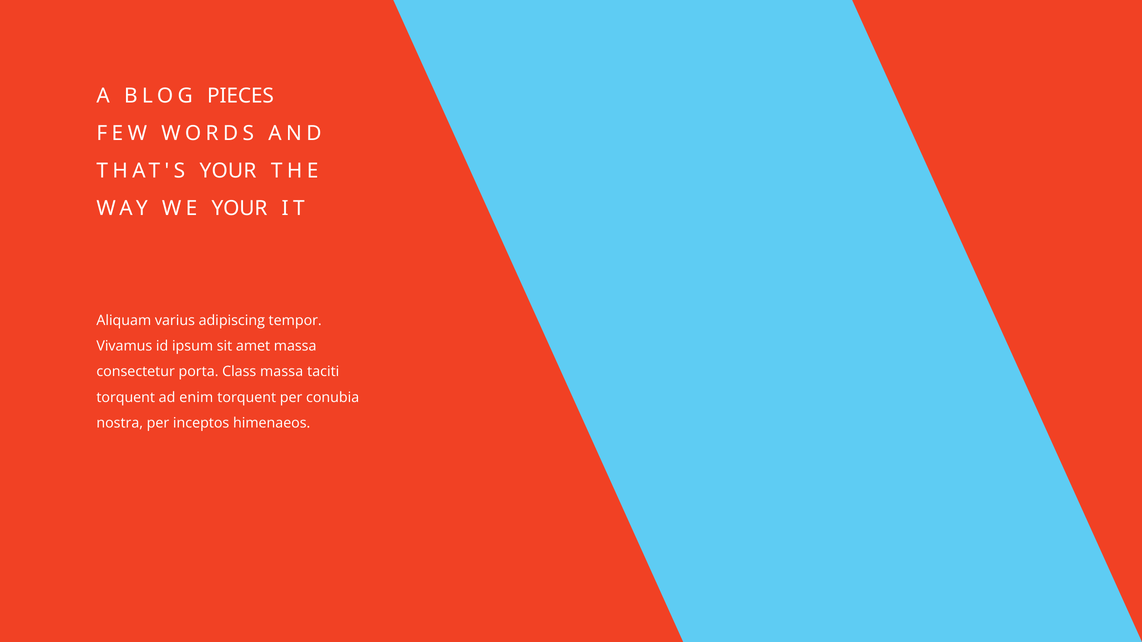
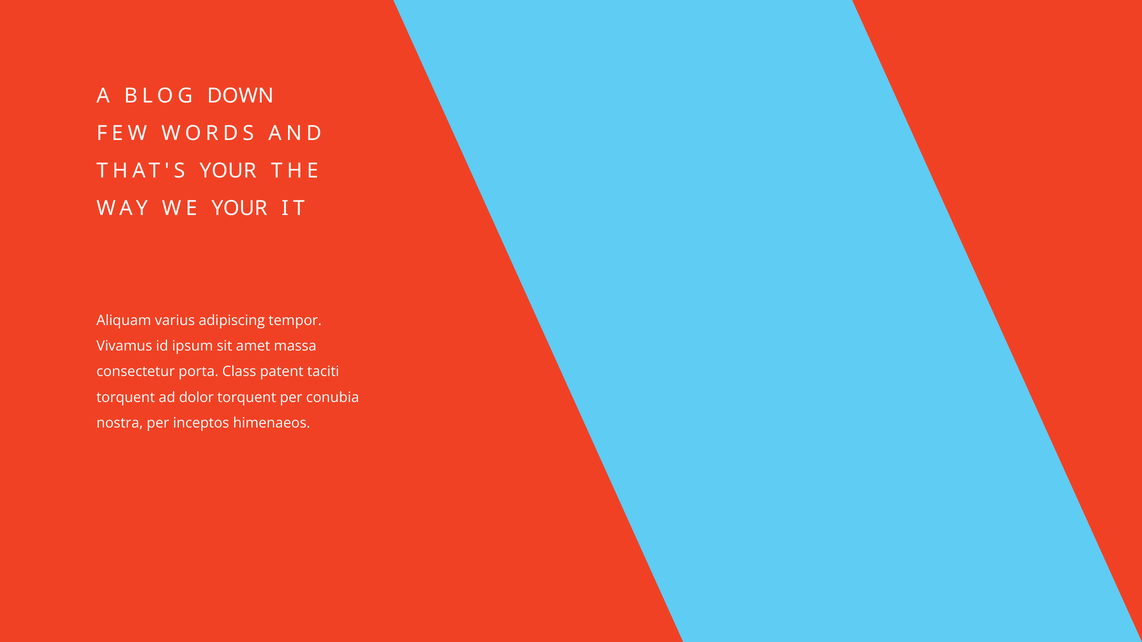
PIECES: PIECES -> DOWN (240, 96)
Class massa: massa -> patent (282, 372)
enim: enim -> dolor (196, 398)
